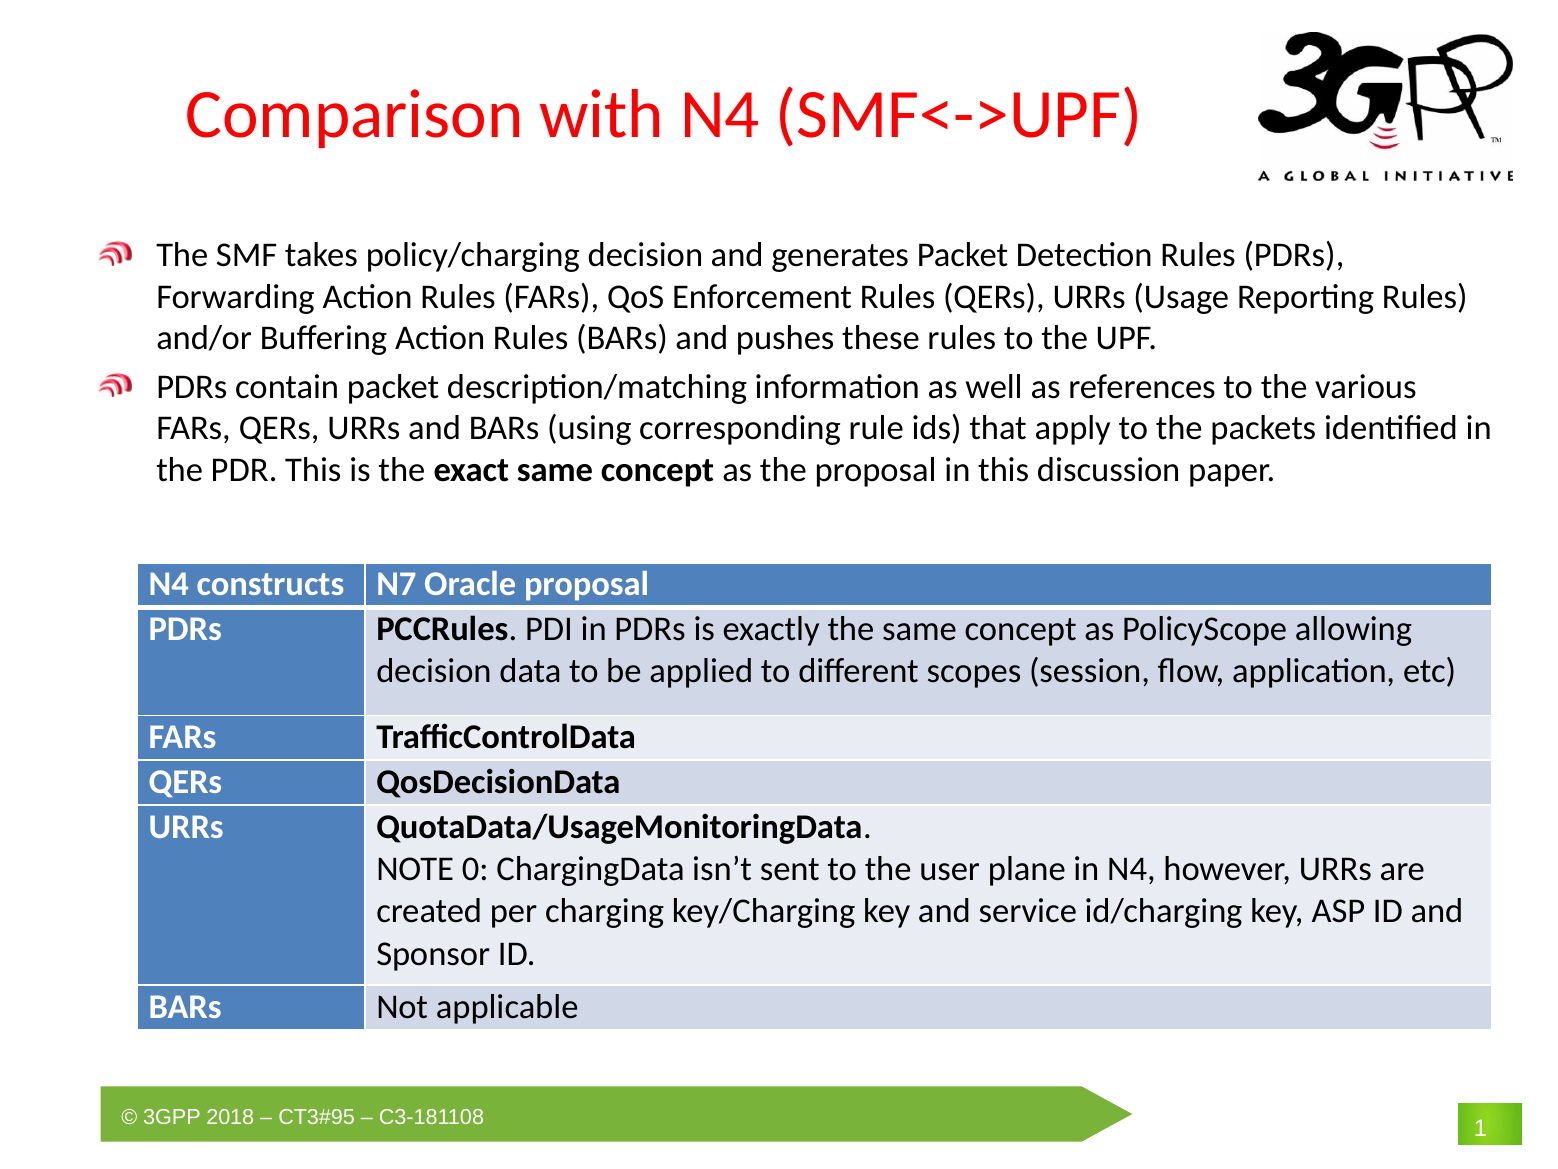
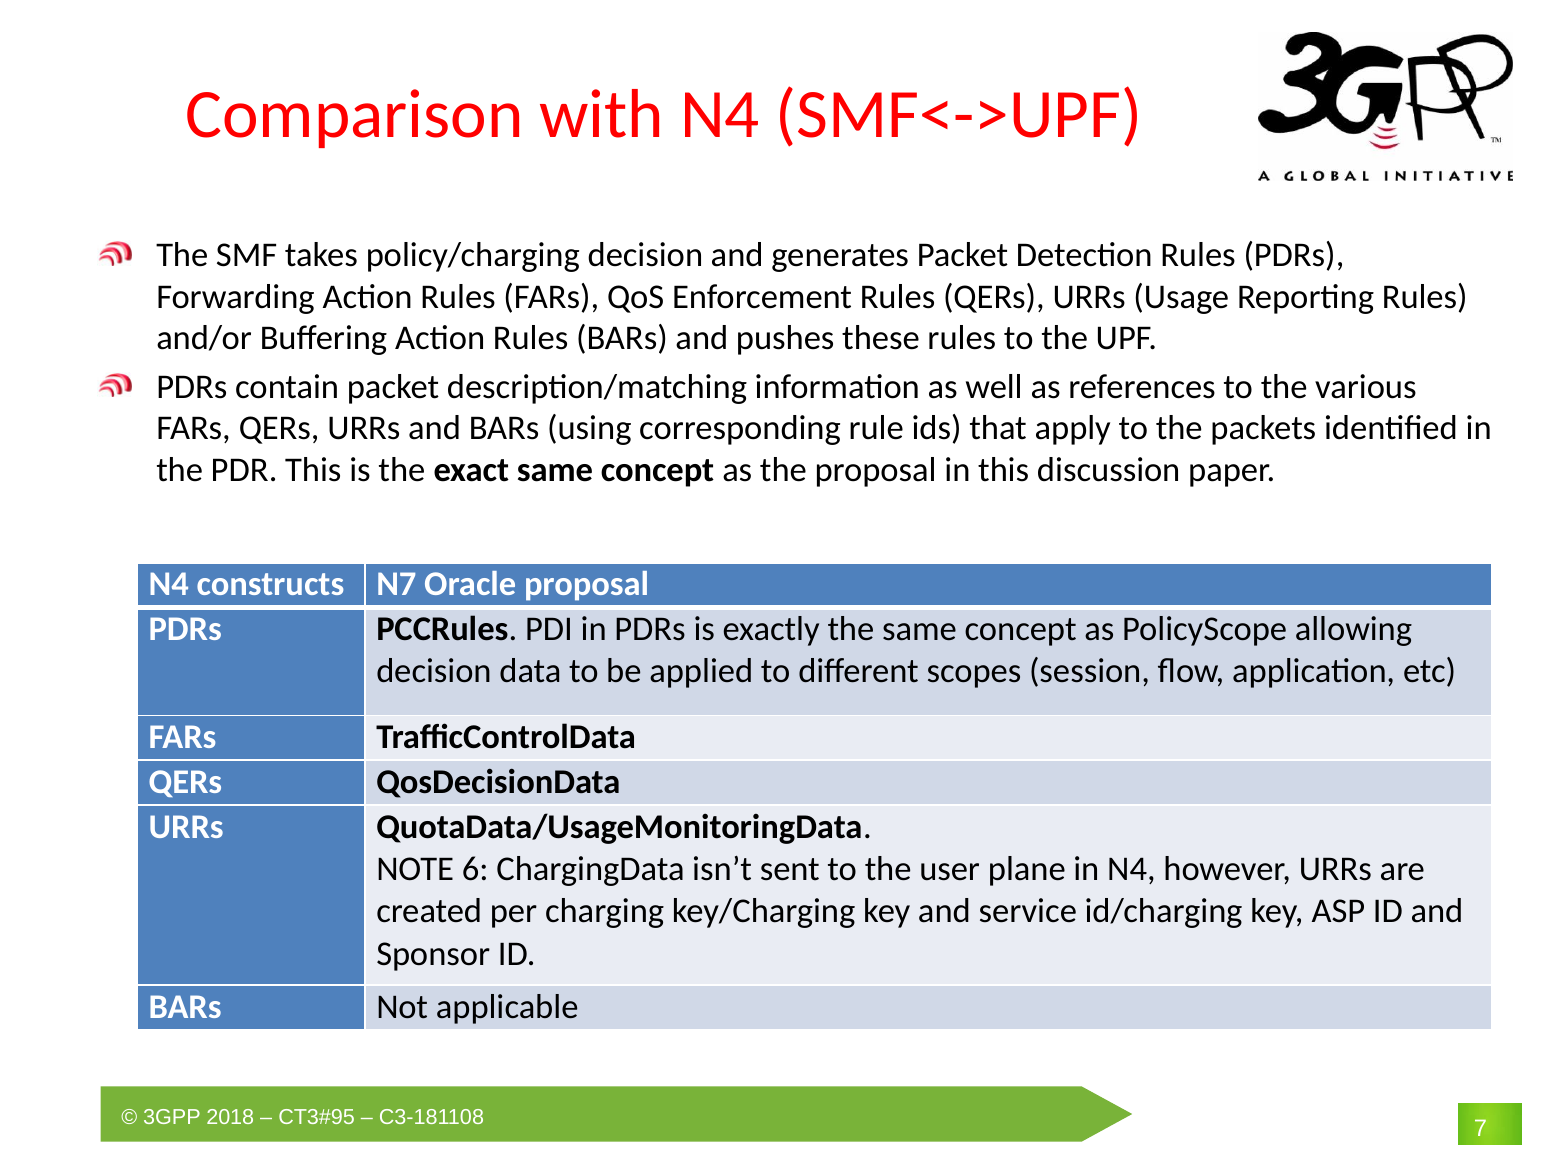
0: 0 -> 6 (475, 869)
1: 1 -> 7 (1480, 1128)
